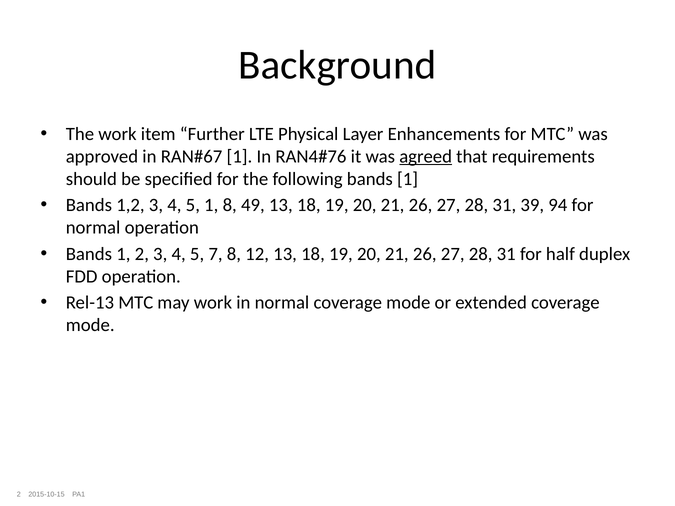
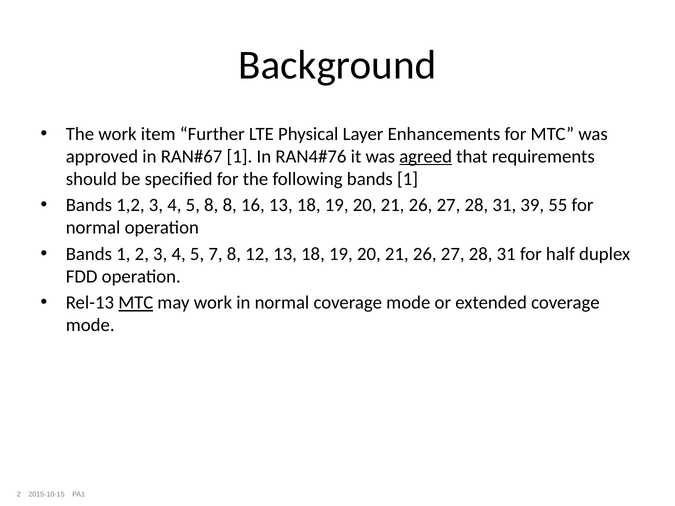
5 1: 1 -> 8 (211, 205)
49: 49 -> 16 (253, 205)
94: 94 -> 55 (558, 205)
MTC underline: none -> present (136, 303)
